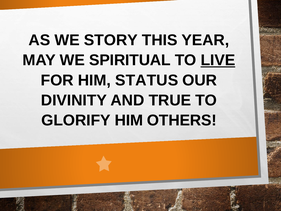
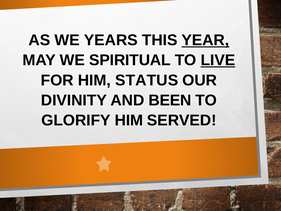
STORY: STORY -> YEARS (111, 40)
YEAR underline: none -> present (205, 40)
TRUE: TRUE -> BEEN (170, 100)
OTHERS: OTHERS -> SERVED (182, 120)
